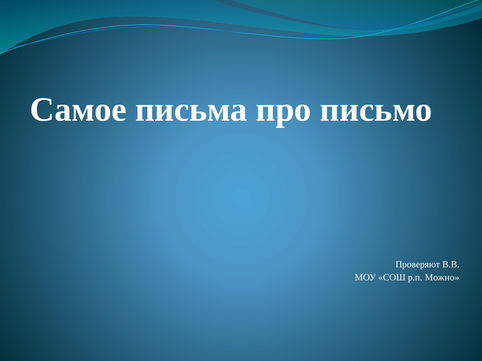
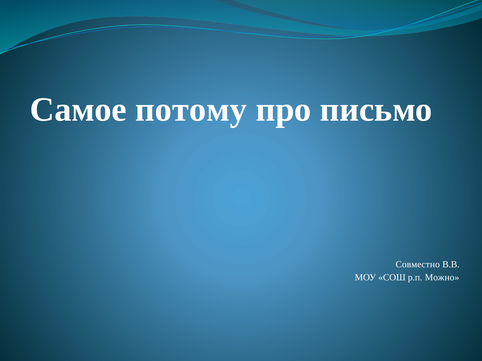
письма: письма -> потому (191, 110)
Проверяют: Проверяют -> Совместно (418, 265)
